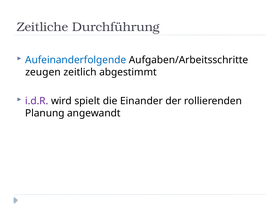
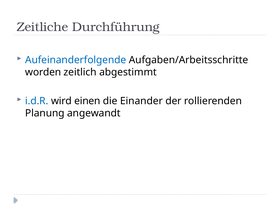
zeugen: zeugen -> worden (43, 72)
i.d.R colour: purple -> blue (37, 101)
spielt: spielt -> einen (87, 101)
